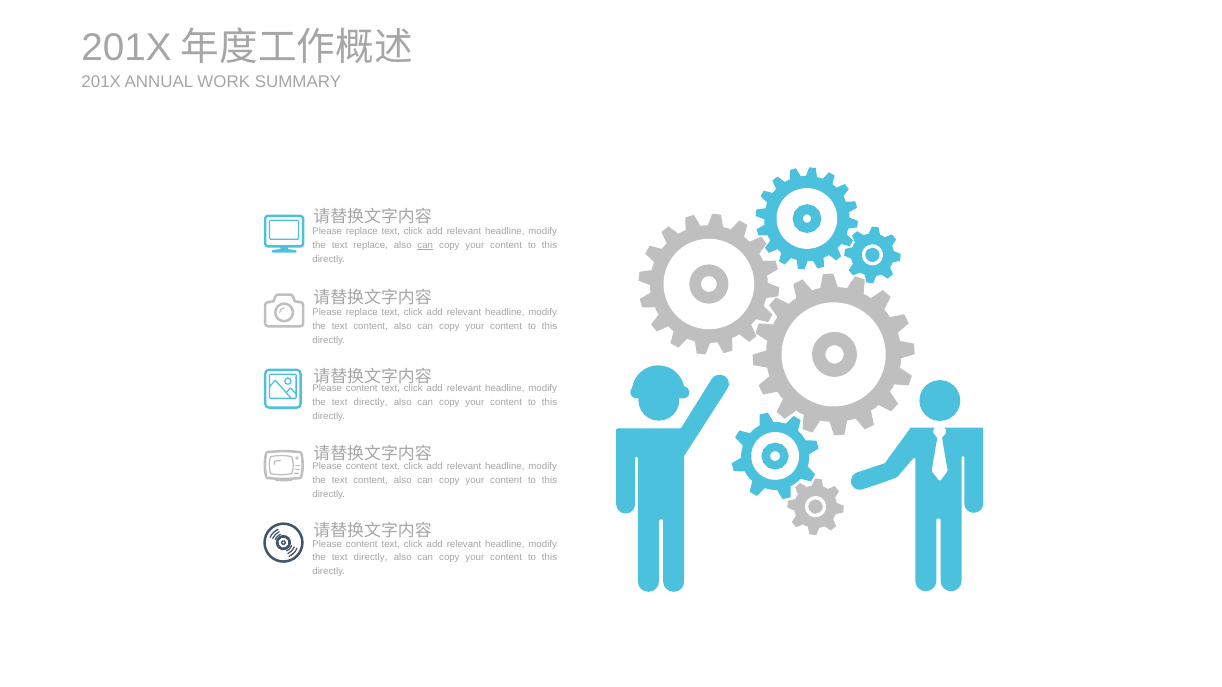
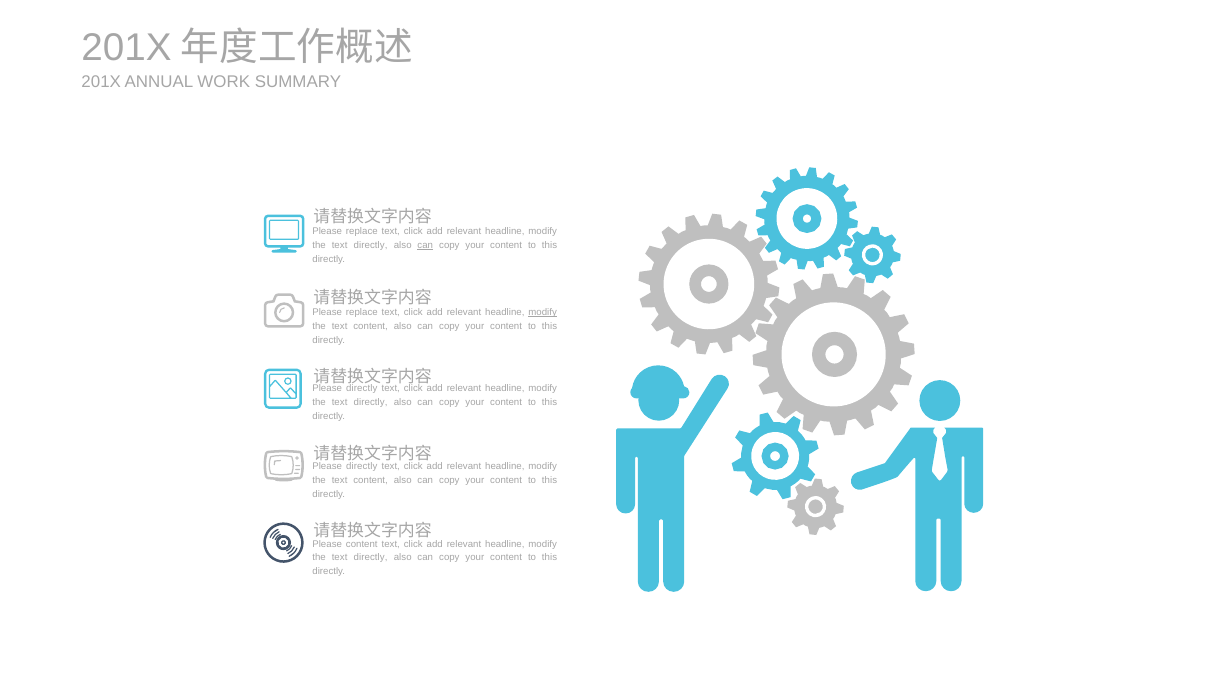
replace: replace -> directly (371, 245)
modify underline: none -> present (543, 312)
content: content -> directly (362, 389)
content: content -> directly (362, 467)
